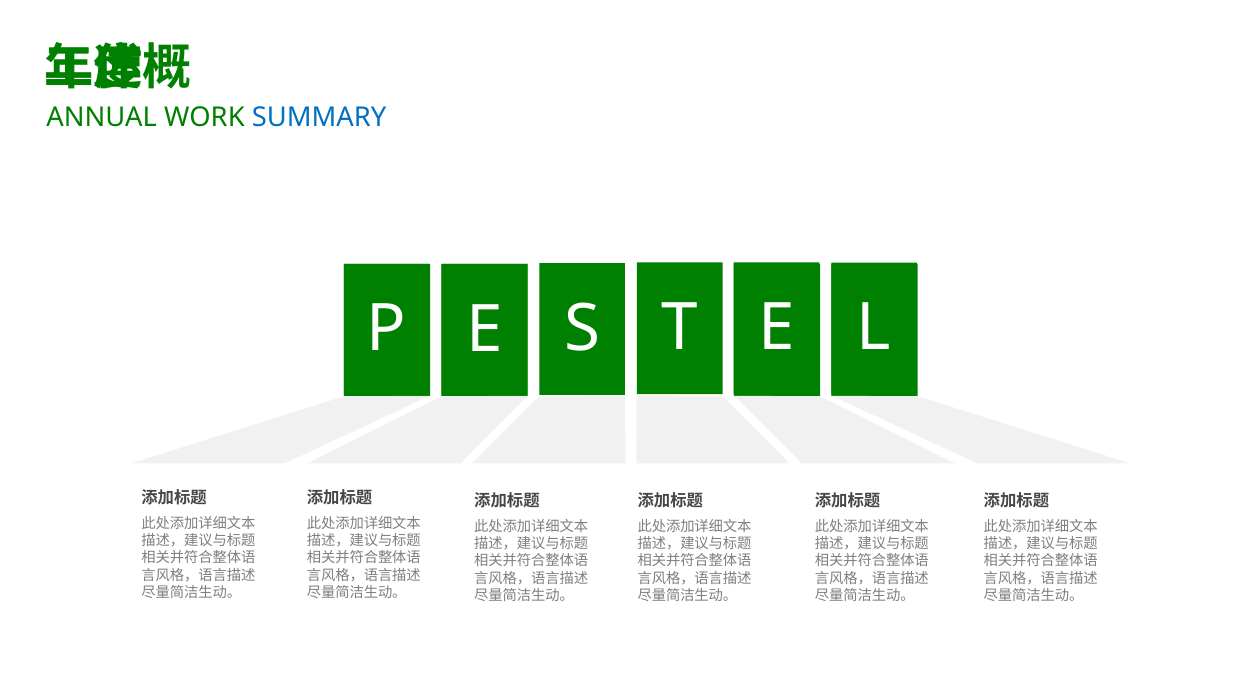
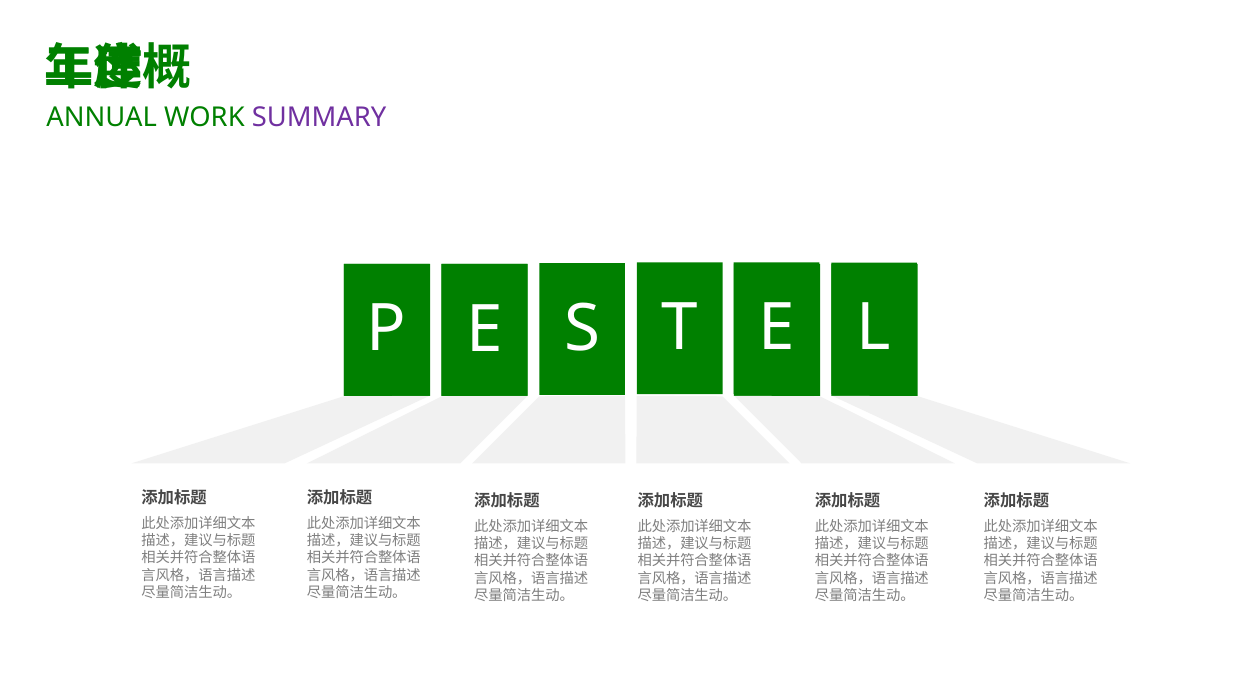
SUMMARY colour: blue -> purple (319, 118)
